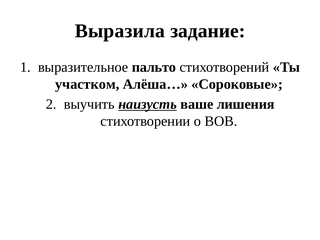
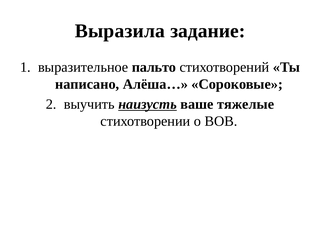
участком: участком -> написано (87, 84)
лишения: лишения -> тяжелые (246, 104)
